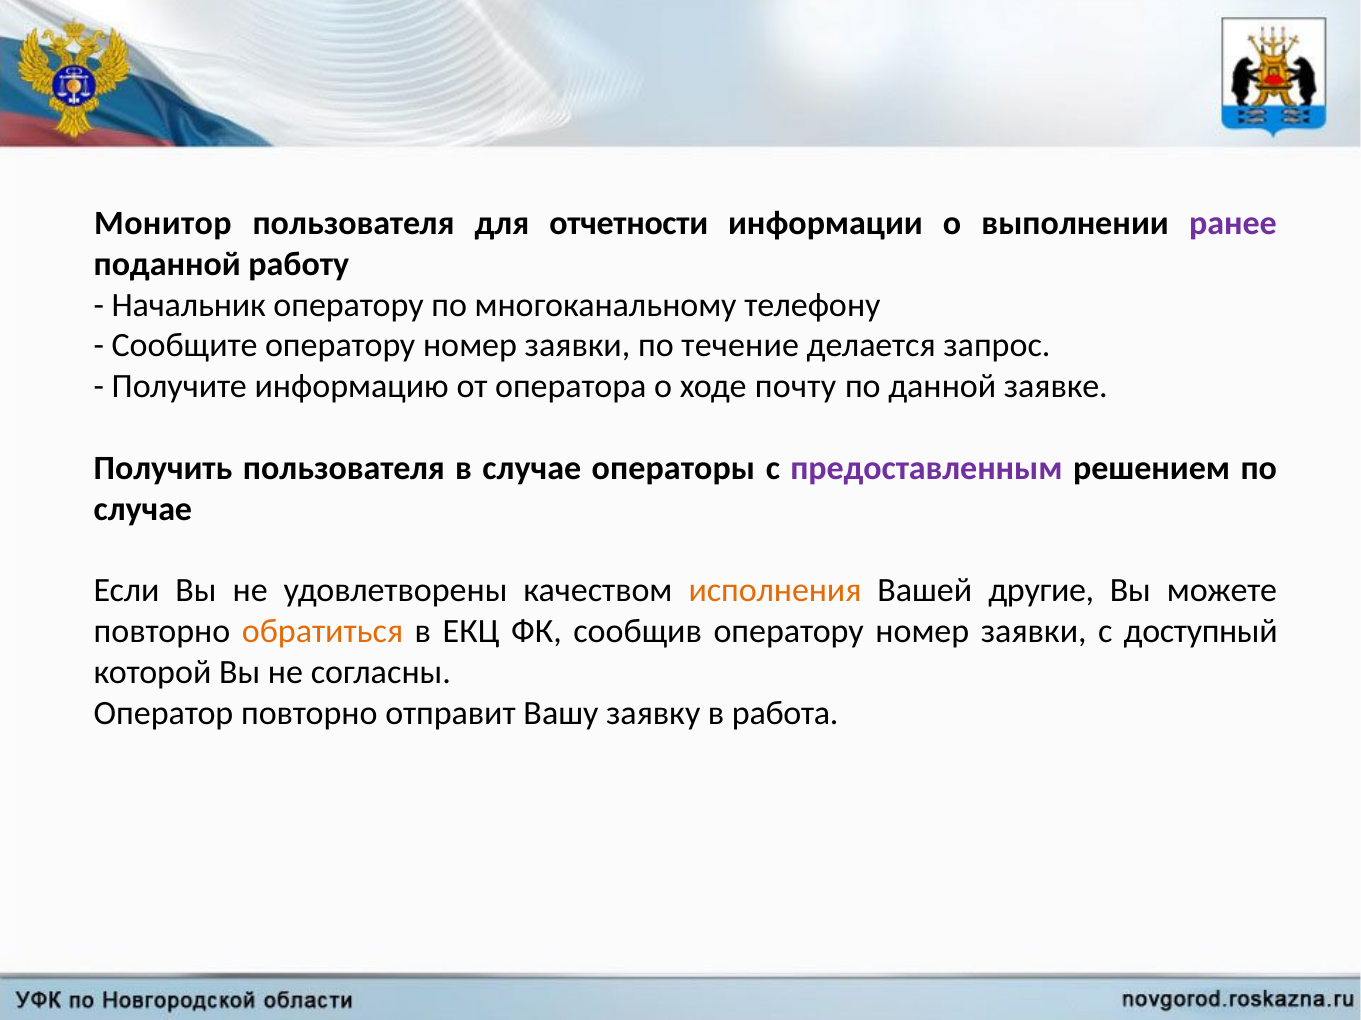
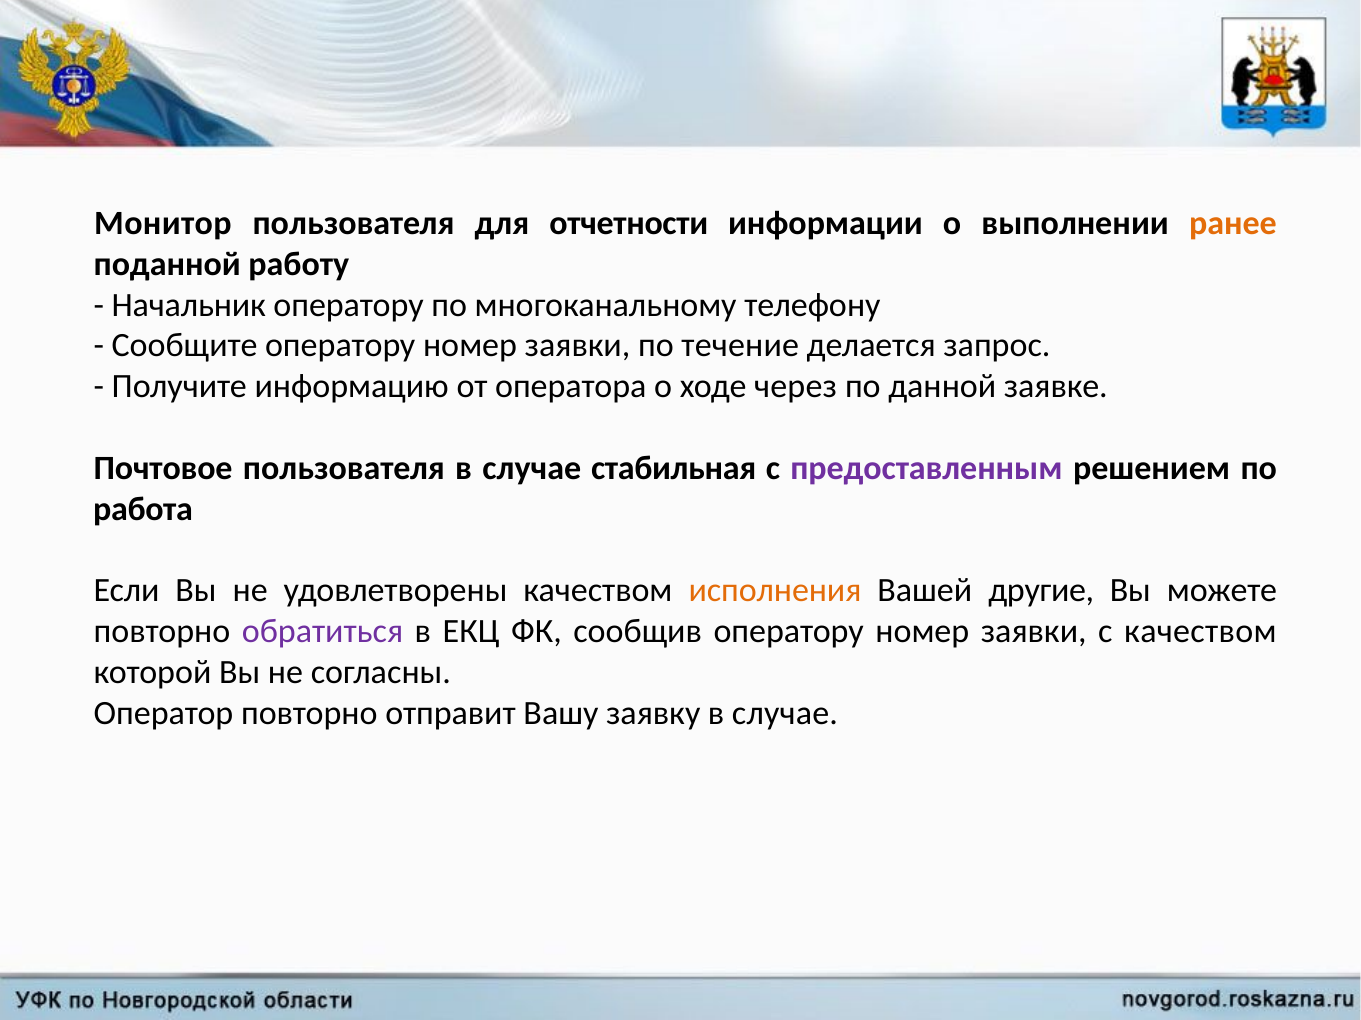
ранее colour: purple -> orange (1233, 223)
почту: почту -> через (796, 387)
Получить: Получить -> Почтовое (163, 468)
операторы: операторы -> стабильная (674, 468)
случае: случае -> работа (143, 509)
обратиться colour: orange -> purple (323, 632)
с доступный: доступный -> качеством (1200, 632)
заявку в работа: работа -> случае (785, 713)
